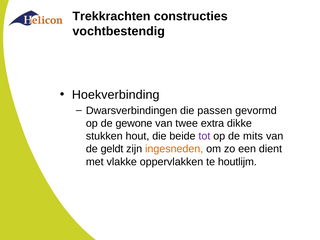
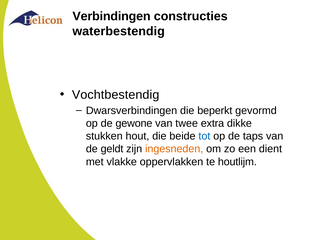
Trekkrachten: Trekkrachten -> Verbindingen (112, 16)
vochtbestendig: vochtbestendig -> waterbestendig (119, 31)
Hoekverbinding: Hoekverbinding -> Vochtbestendig (116, 95)
passen: passen -> beperkt (215, 111)
tot colour: purple -> blue (204, 136)
mits: mits -> taps (253, 136)
